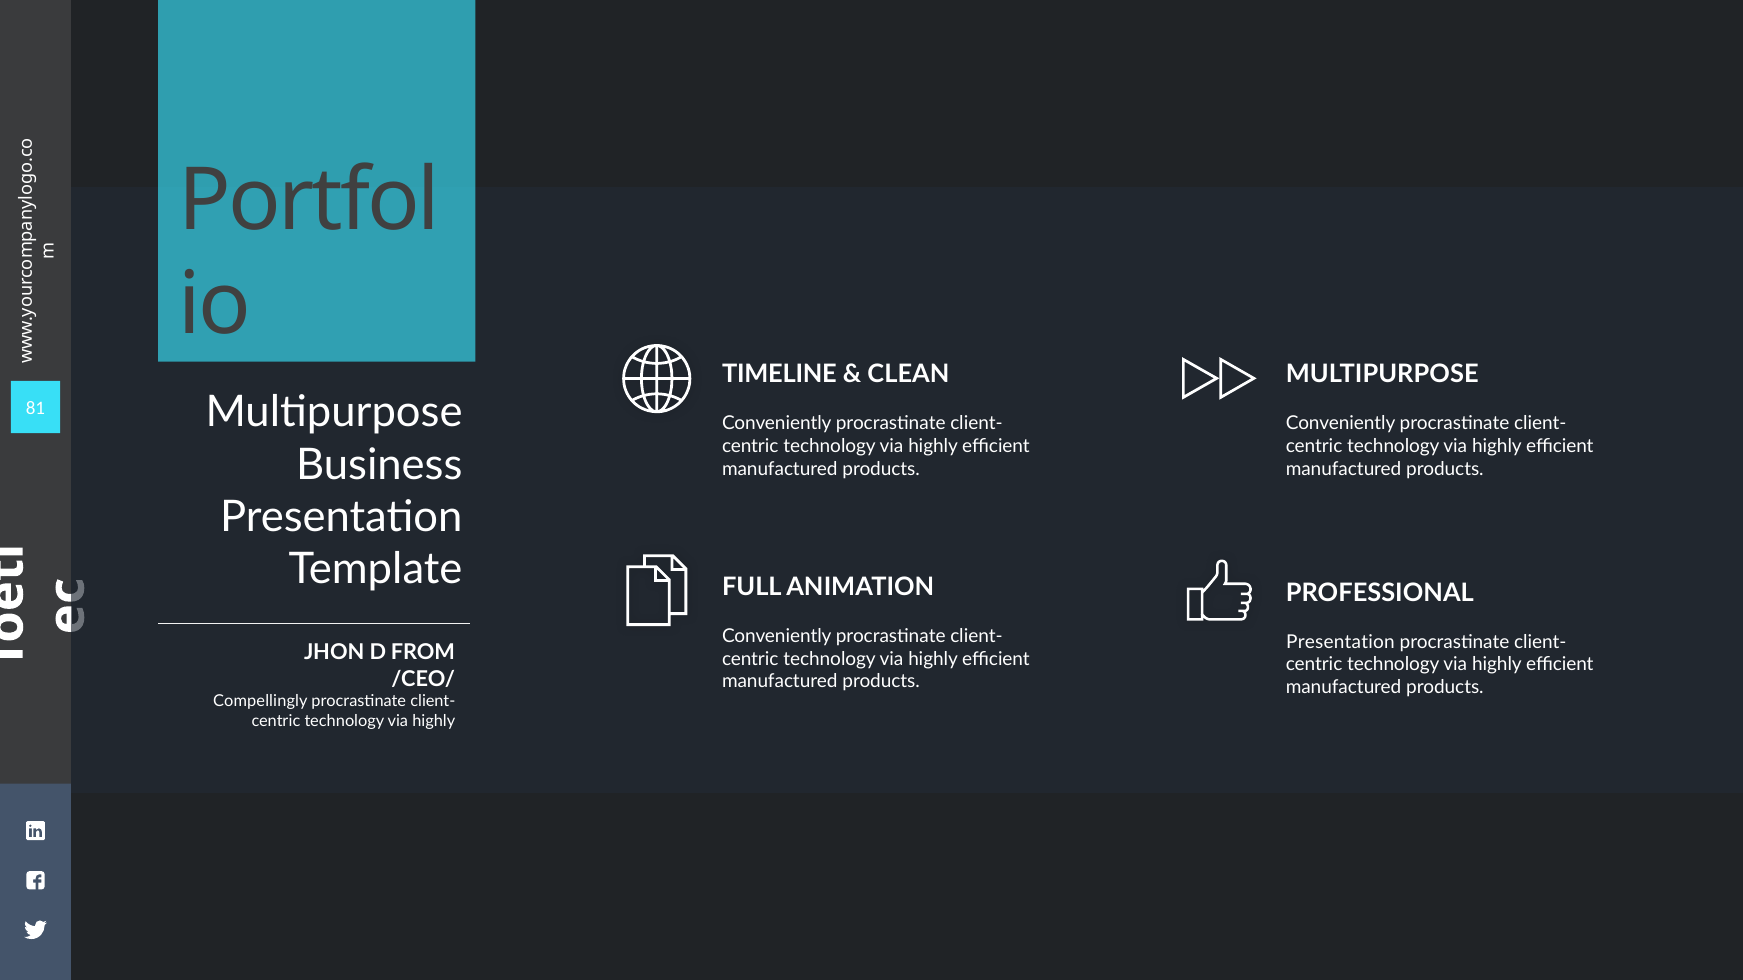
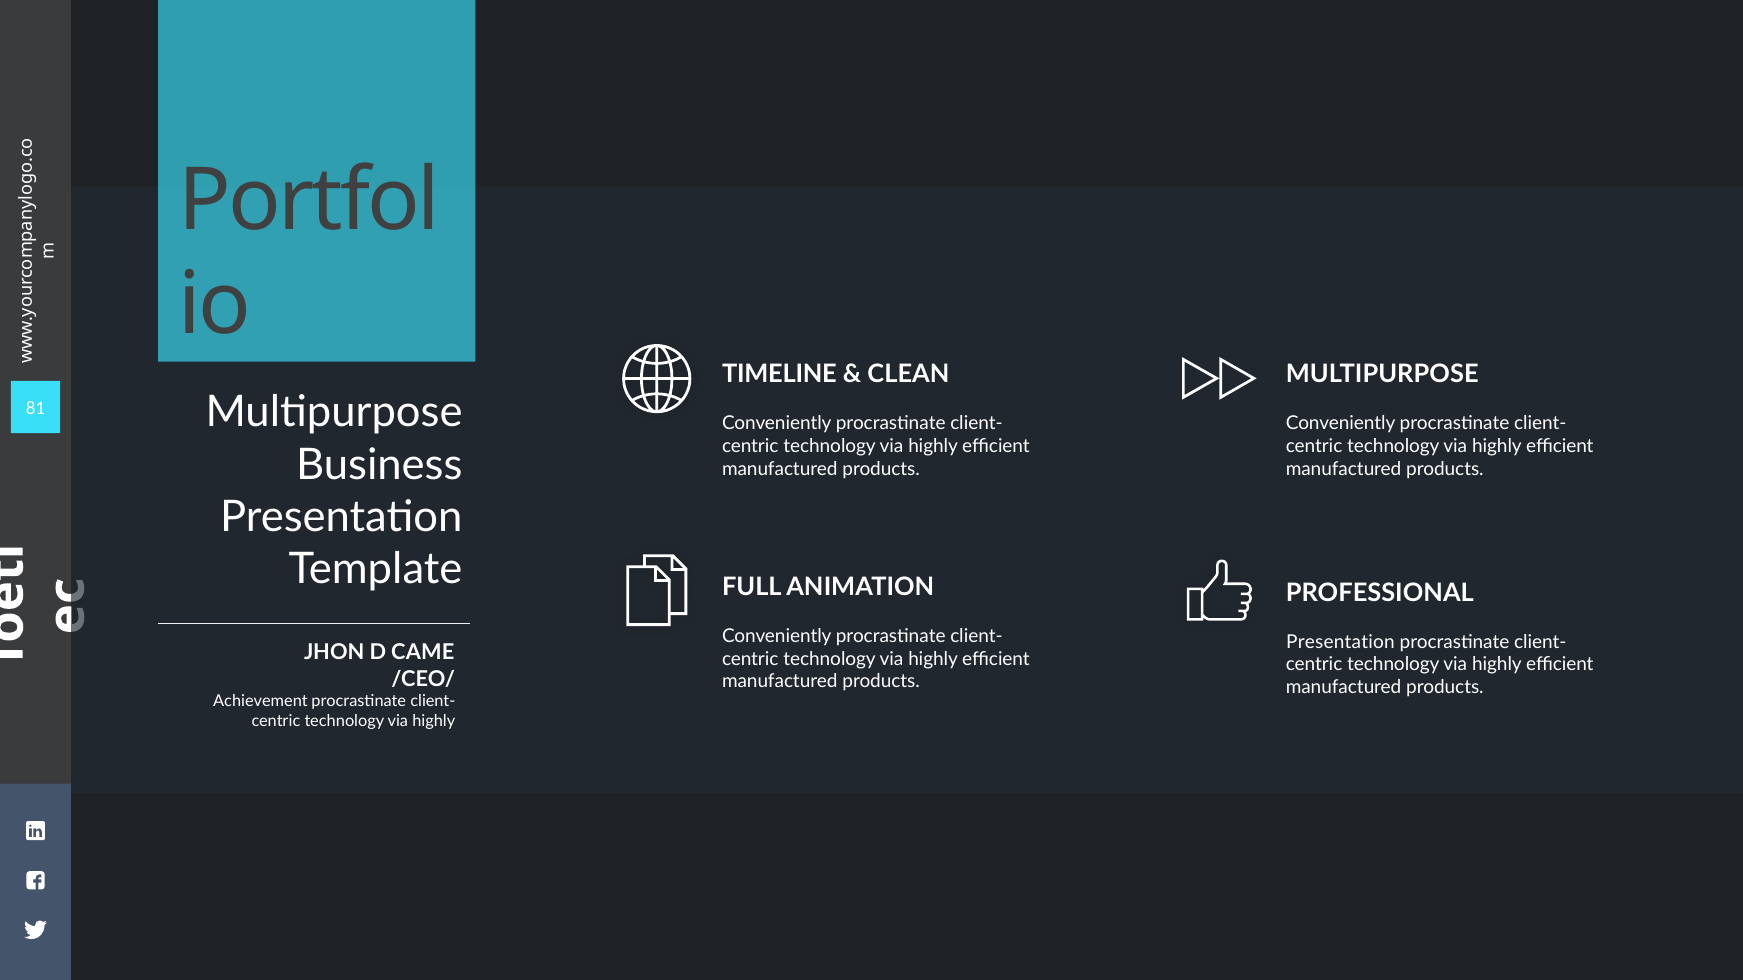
FROM: FROM -> CAME (423, 653)
Compellingly: Compellingly -> Achievement (260, 702)
